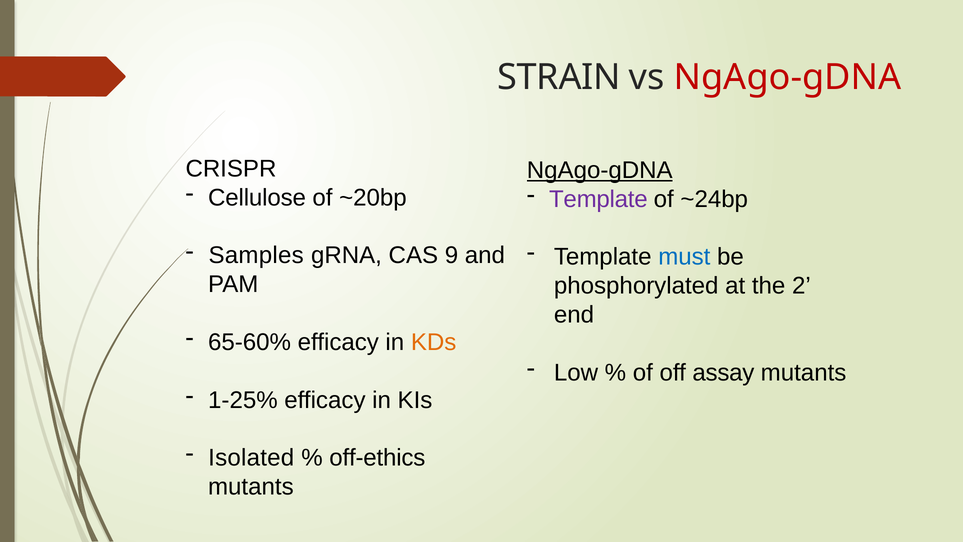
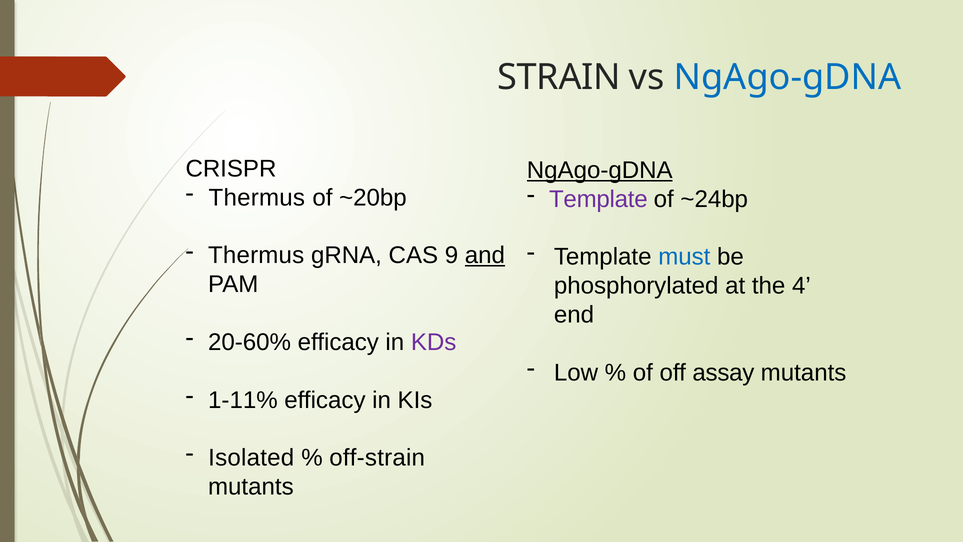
NgAgo-gDNA colour: red -> blue (788, 77)
Cellulose: Cellulose -> Thermus (257, 198)
Samples: Samples -> Thermus (256, 255)
and underline: none -> present (485, 255)
2: 2 -> 4 (801, 286)
65-60%: 65-60% -> 20-60% (250, 342)
KDs colour: orange -> purple (434, 342)
1-25%: 1-25% -> 1-11% (243, 400)
off-ethics: off-ethics -> off-strain (377, 458)
